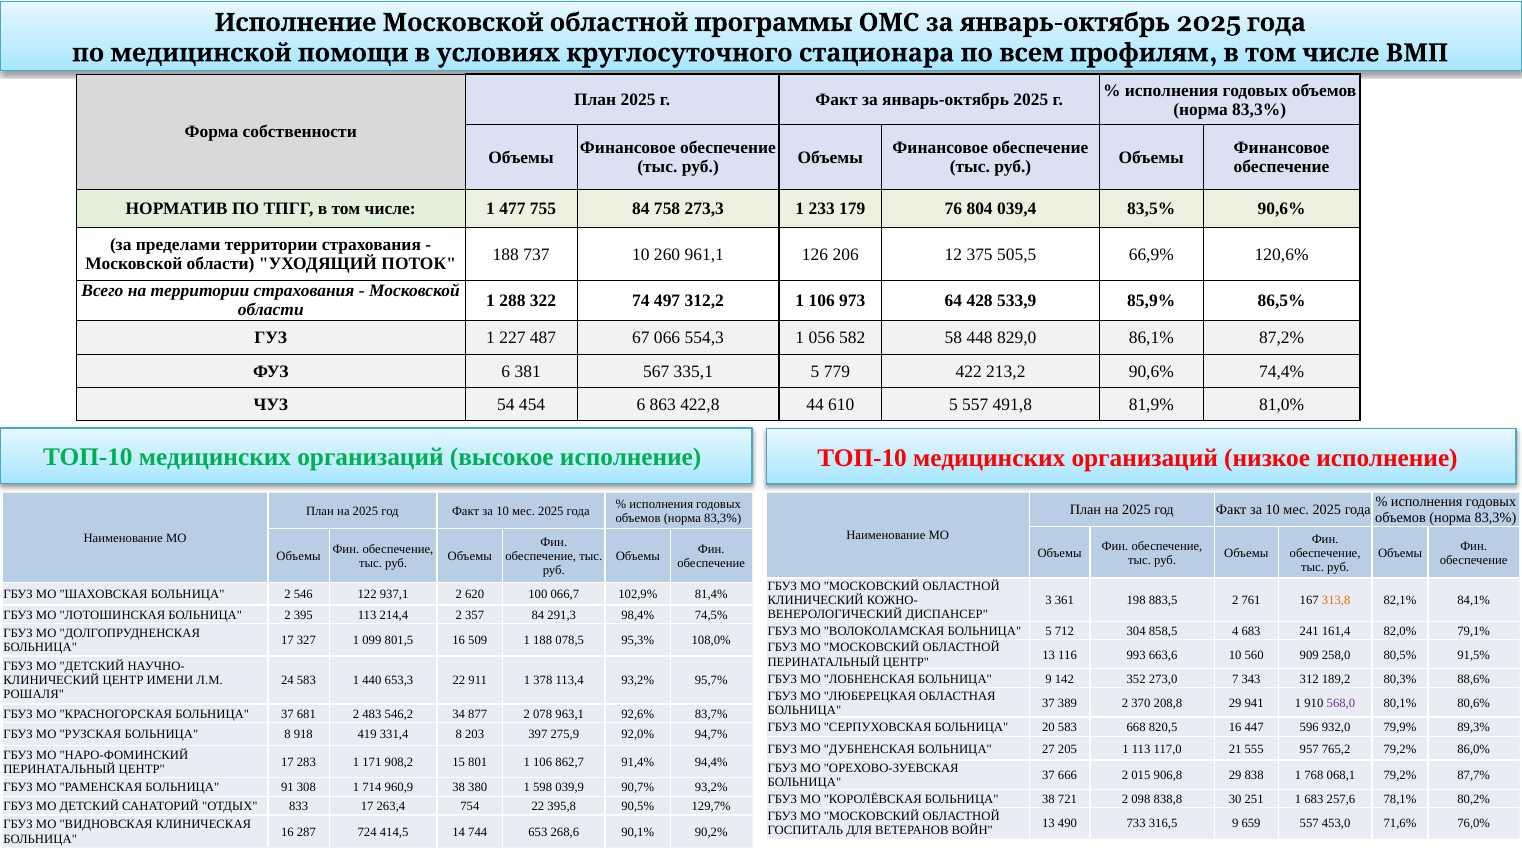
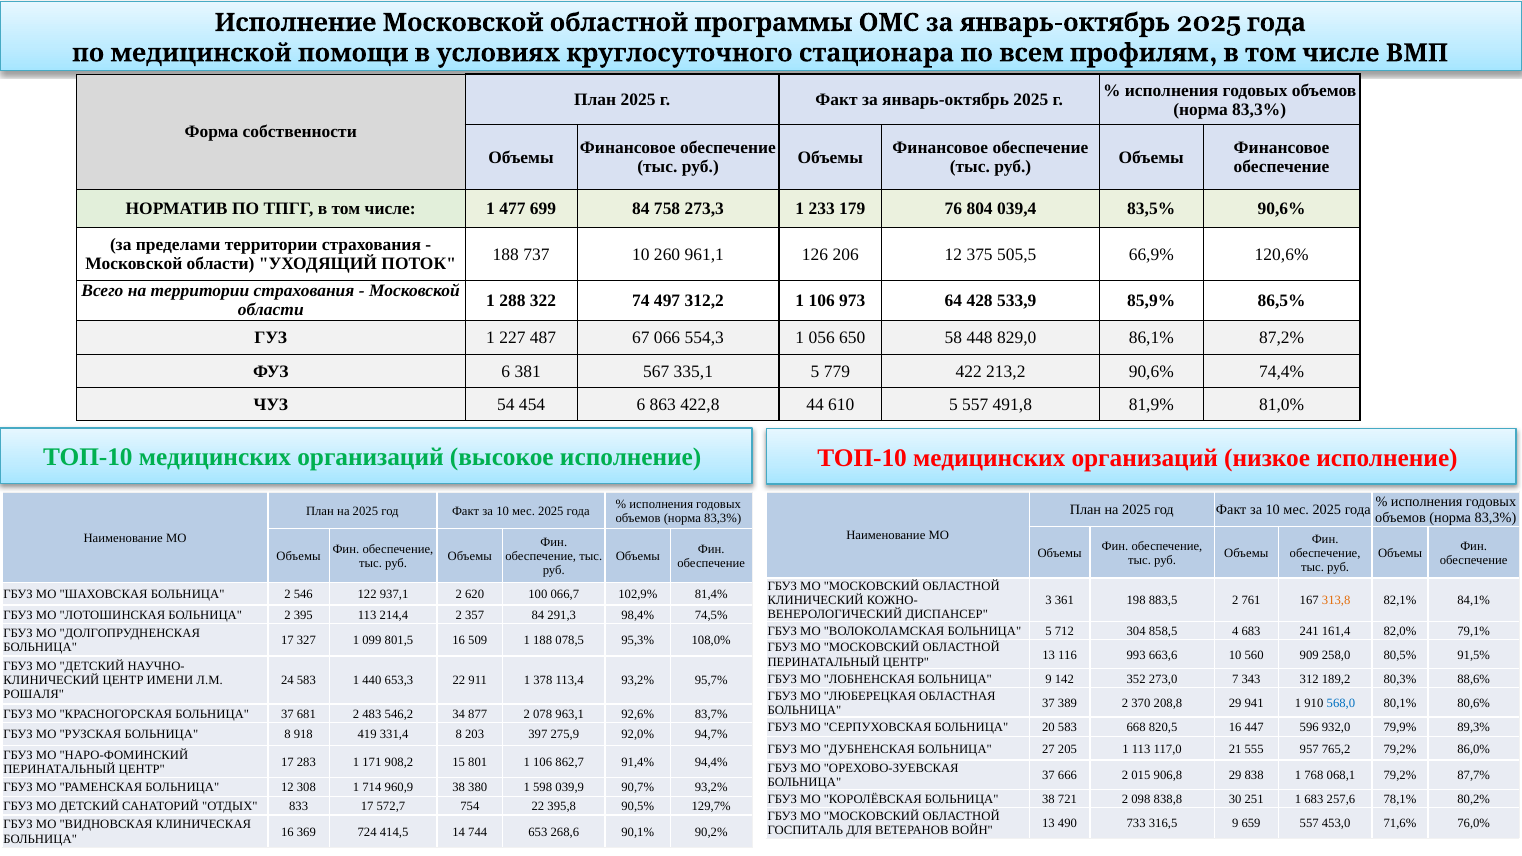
755: 755 -> 699 (543, 209)
582: 582 -> 650 (852, 338)
568,0 colour: purple -> blue (1341, 703)
БОЛЬНИЦА 91: 91 -> 12 (287, 788)
263,4: 263,4 -> 572,7 (391, 806)
287: 287 -> 369 (306, 832)
